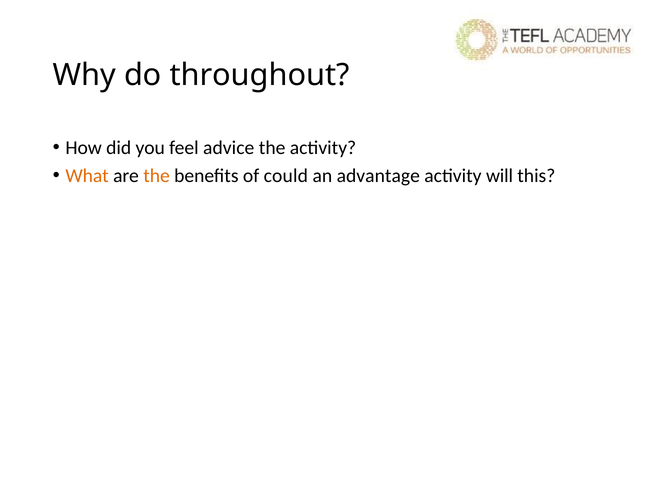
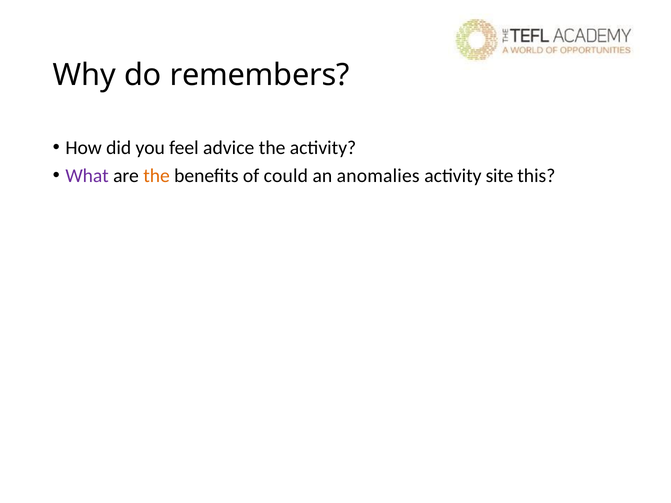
throughout: throughout -> remembers (260, 75)
What colour: orange -> purple (87, 176)
advantage: advantage -> anomalies (378, 176)
will: will -> site (500, 176)
